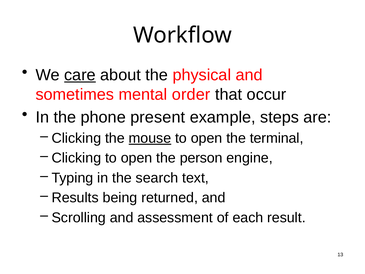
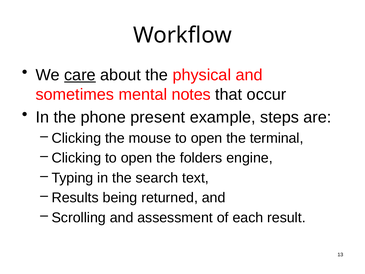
order: order -> notes (191, 94)
mouse underline: present -> none (150, 138)
person: person -> folders (201, 158)
